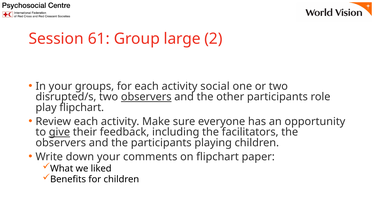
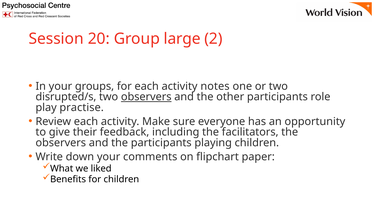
61: 61 -> 20 (99, 39)
social: social -> notes (215, 86)
play flipchart: flipchart -> practise (82, 108)
give underline: present -> none (59, 132)
